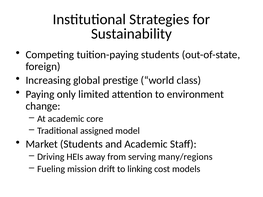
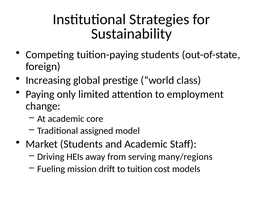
environment: environment -> employment (195, 94)
linking: linking -> tuition (140, 169)
